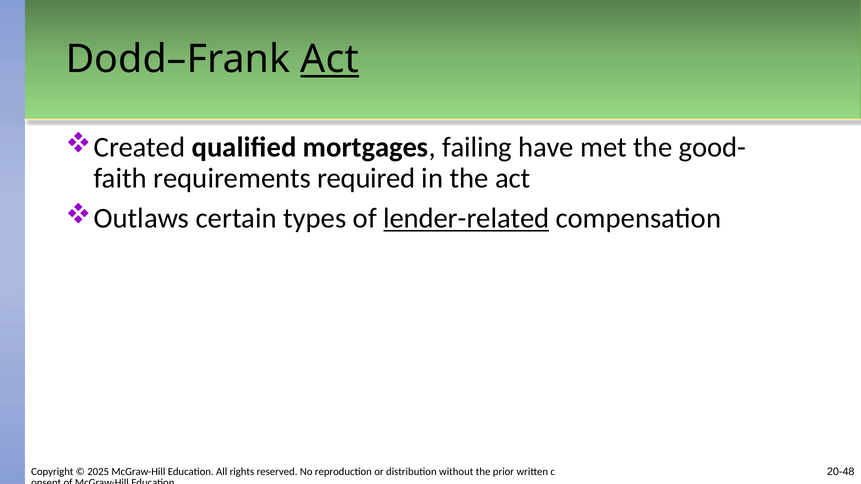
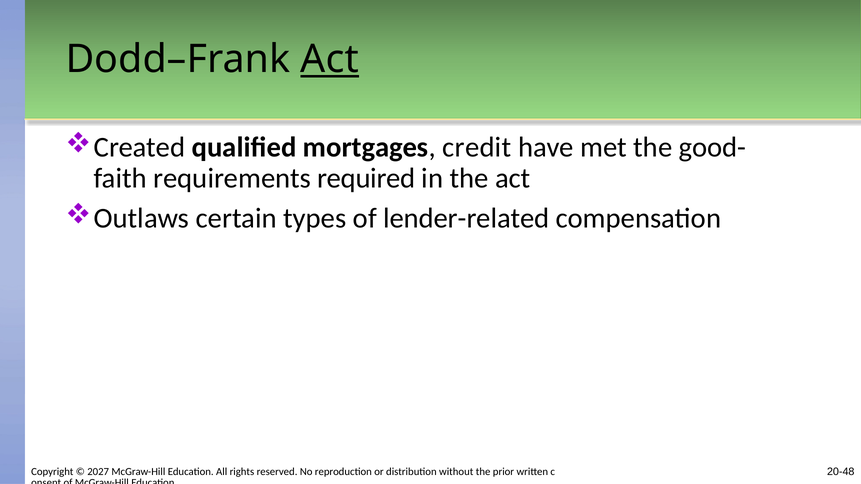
failing: failing -> credit (477, 147)
lender-related underline: present -> none (466, 218)
2025: 2025 -> 2027 (98, 472)
